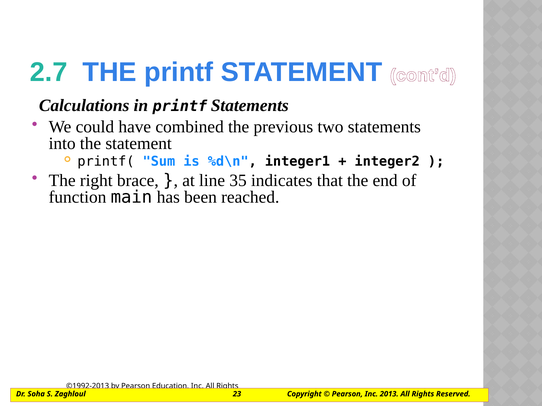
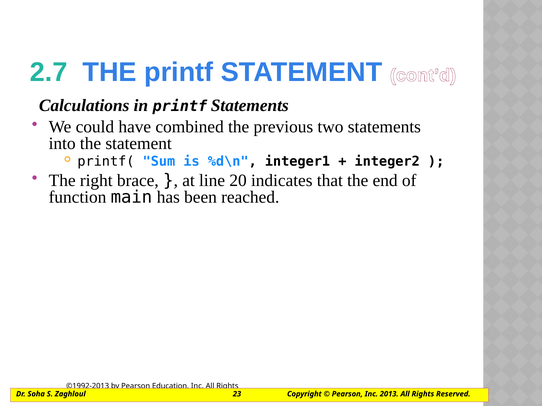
35: 35 -> 20 (238, 181)
